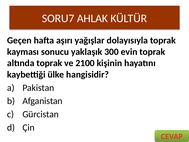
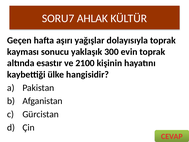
altında toprak: toprak -> esastır (49, 63)
